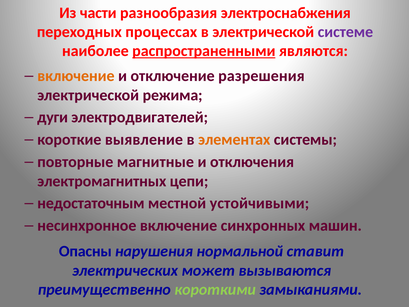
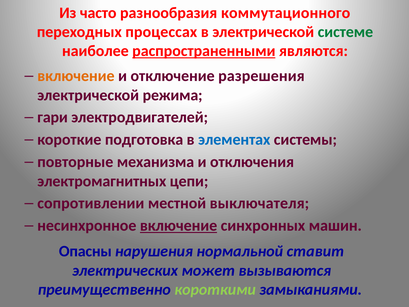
части: части -> часто (98, 13)
электроснабжения: электроснабжения -> коммутационного (286, 13)
системе colour: purple -> green (345, 32)
дуги: дуги -> гари (53, 117)
выявление: выявление -> подготовка (144, 140)
элементах colour: orange -> blue (234, 140)
магнитные: магнитные -> механизма (155, 162)
недостаточным: недостаточным -> сопротивлении (91, 203)
устойчивыми: устойчивыми -> выключателя (259, 203)
включение underline: none -> present (179, 226)
